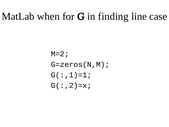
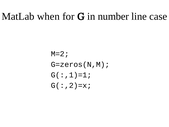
finding: finding -> number (113, 16)
